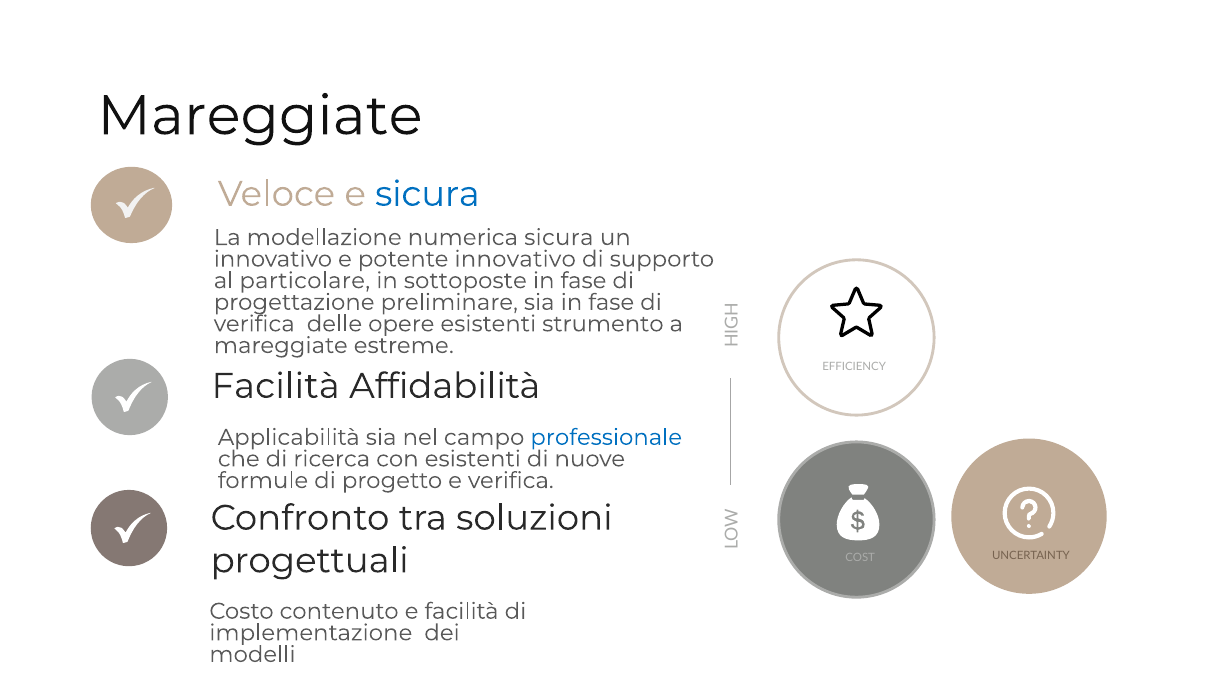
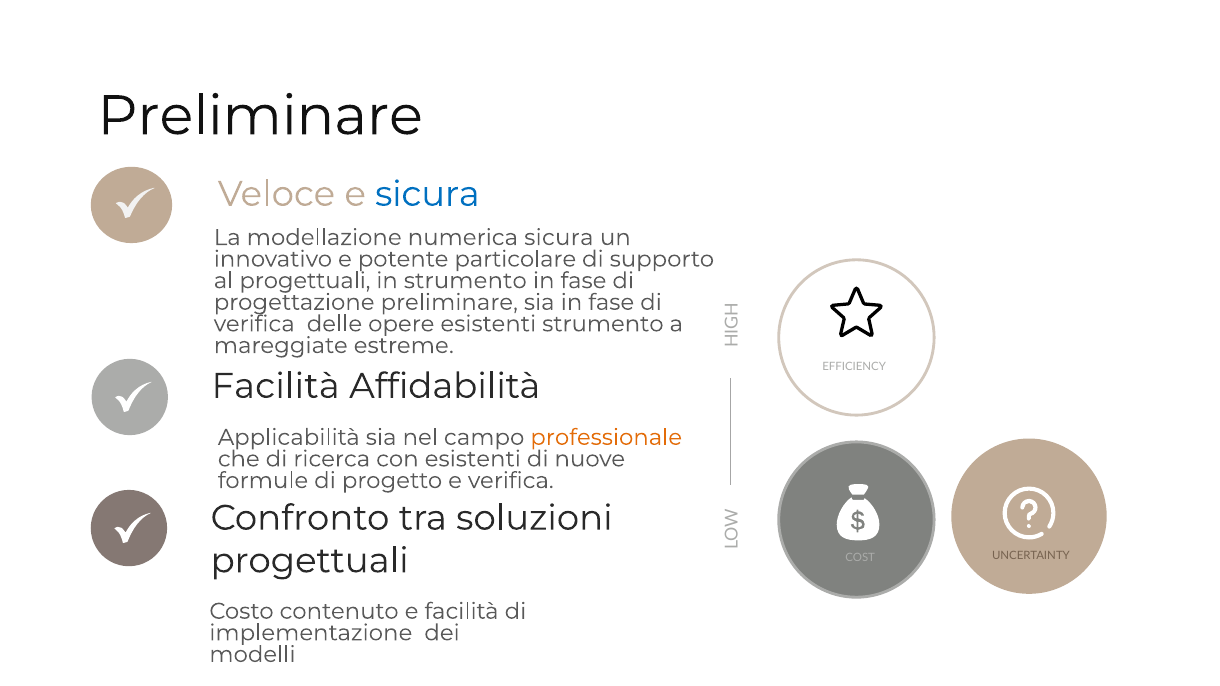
Mareggiate: Mareggiate -> Preliminare (260, 116)
potente innovativo: innovativo -> particolare (515, 259)
al particolare: particolare -> progettuali (305, 281)
in sottoposte: sottoposte -> strumento (465, 281)
professionale colour: blue -> orange (606, 437)
